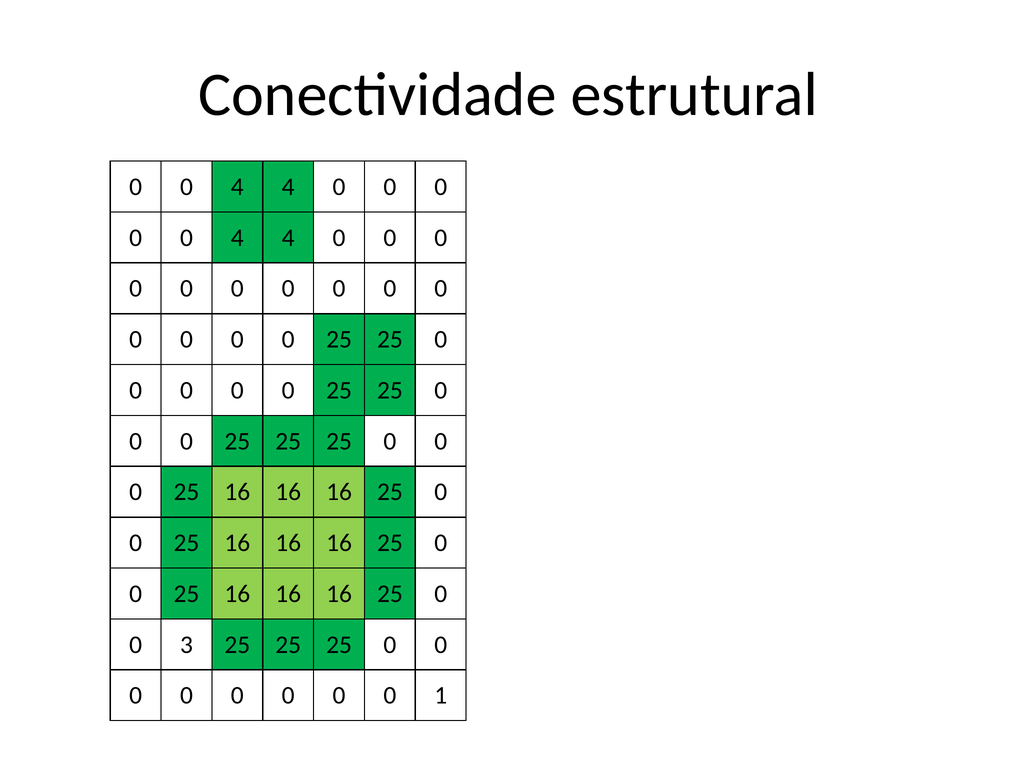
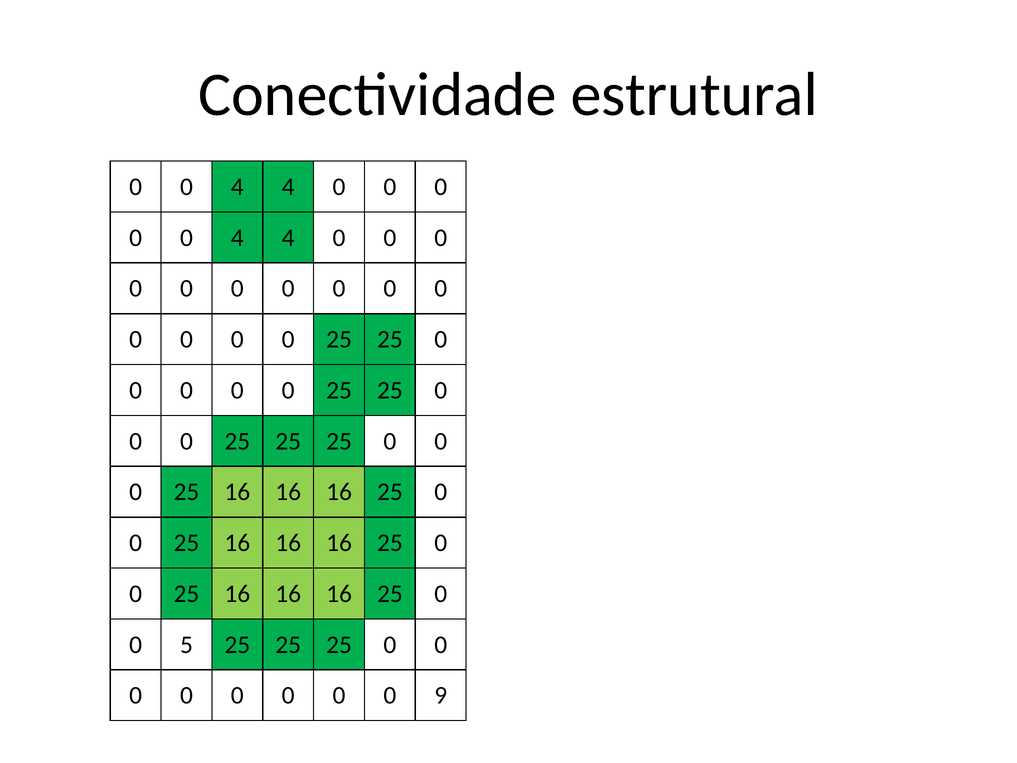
3: 3 -> 5 (186, 644)
1: 1 -> 9 (441, 695)
